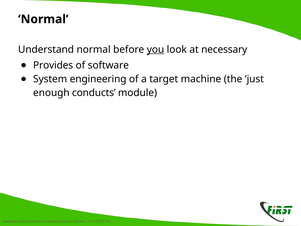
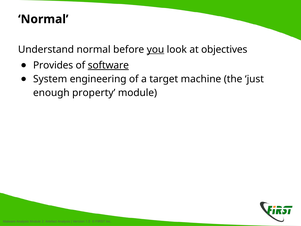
necessary: necessary -> objectives (224, 49)
software underline: none -> present (108, 65)
conducts: conducts -> property (94, 93)
